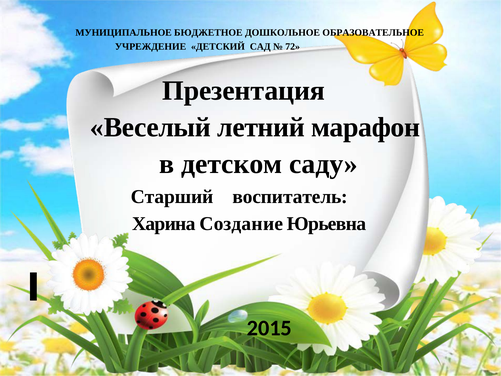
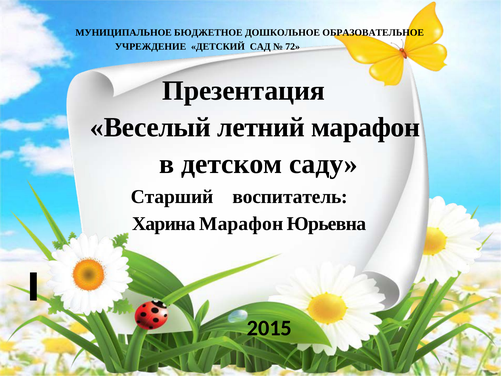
Харина Создание: Создание -> Марафон (241, 224)
